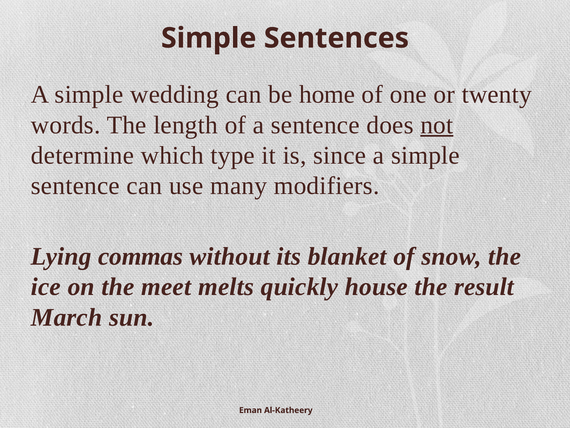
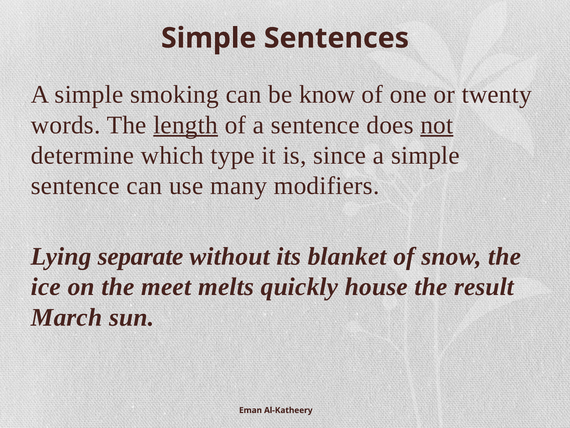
wedding: wedding -> smoking (175, 94)
home: home -> know (327, 94)
length underline: none -> present (186, 125)
commas: commas -> separate (141, 256)
